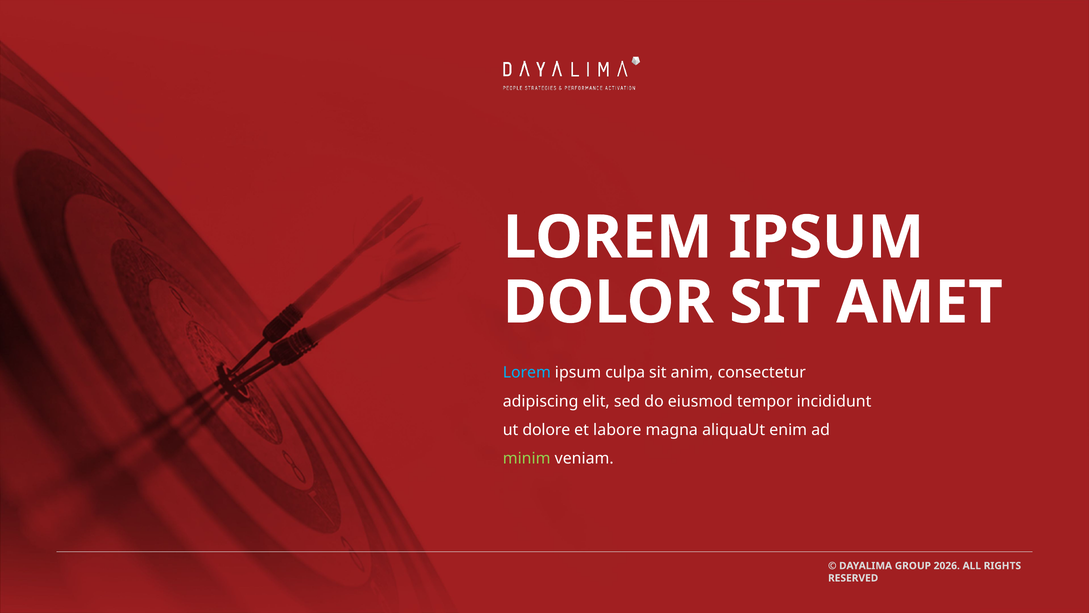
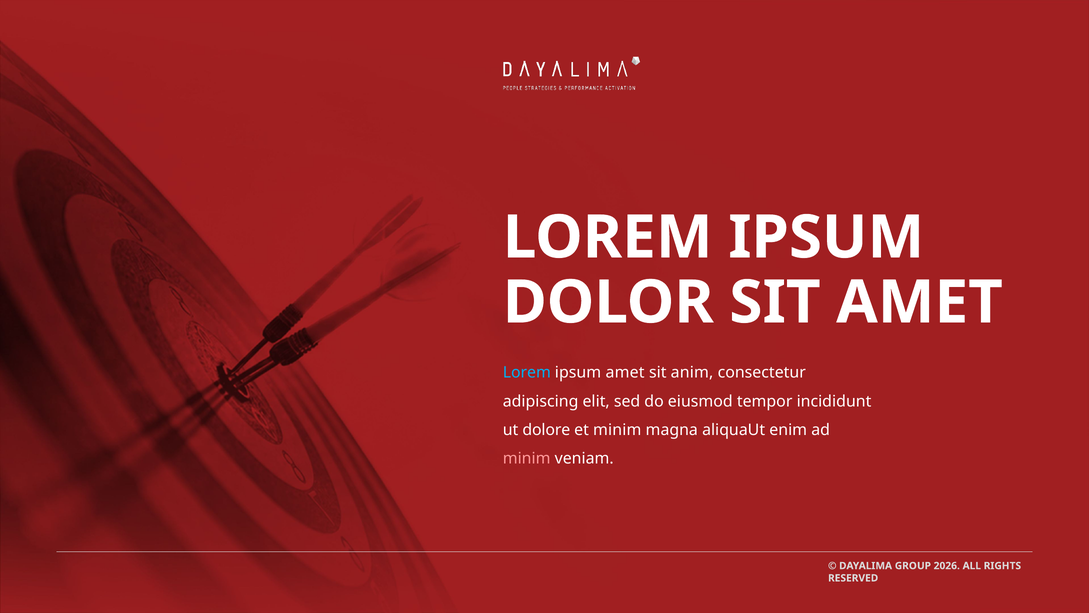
ipsum culpa: culpa -> amet (625, 372)
et labore: labore -> minim (617, 430)
minim colour: light green -> pink (527, 458)
